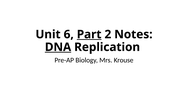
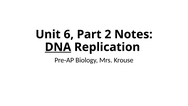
Part underline: present -> none (89, 34)
